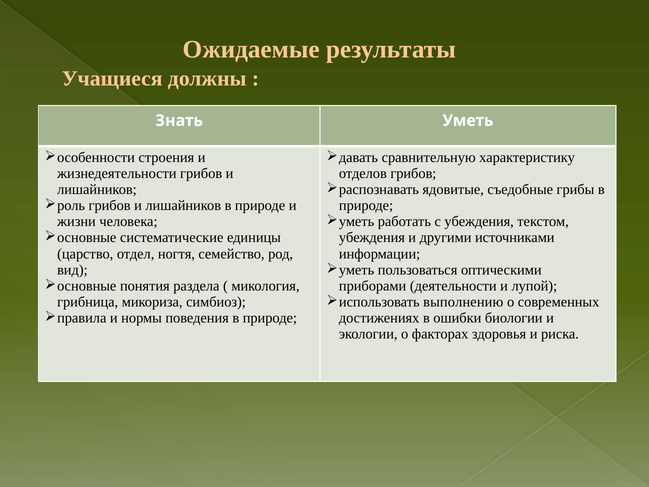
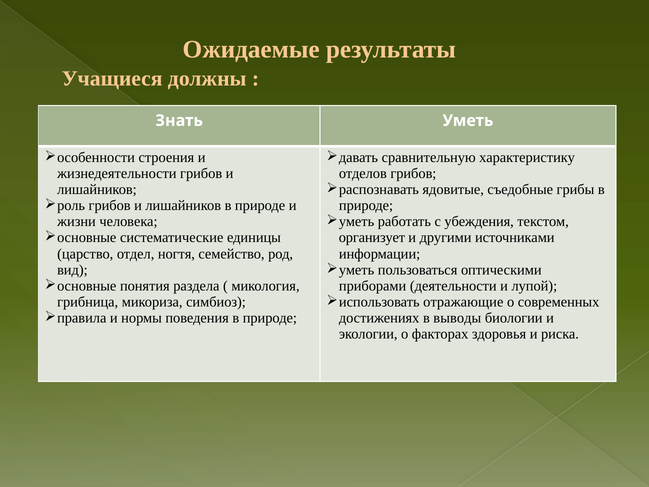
убеждения: убеждения -> организует (372, 238)
выполнению: выполнению -> отражающие (463, 302)
ошибки: ошибки -> выводы (457, 318)
